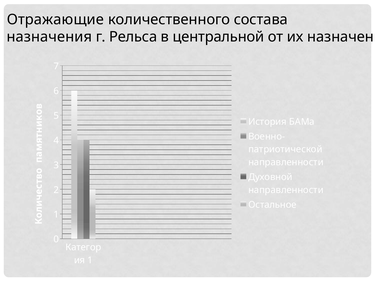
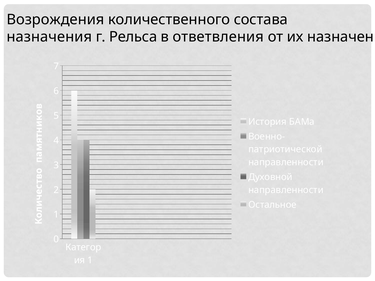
Отражающие: Отражающие -> Возрождения (55, 19)
центральной: центральной -> ответвления (218, 37)
